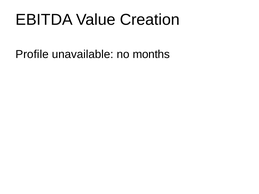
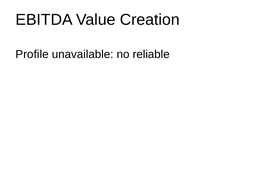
months: months -> reliable (151, 54)
